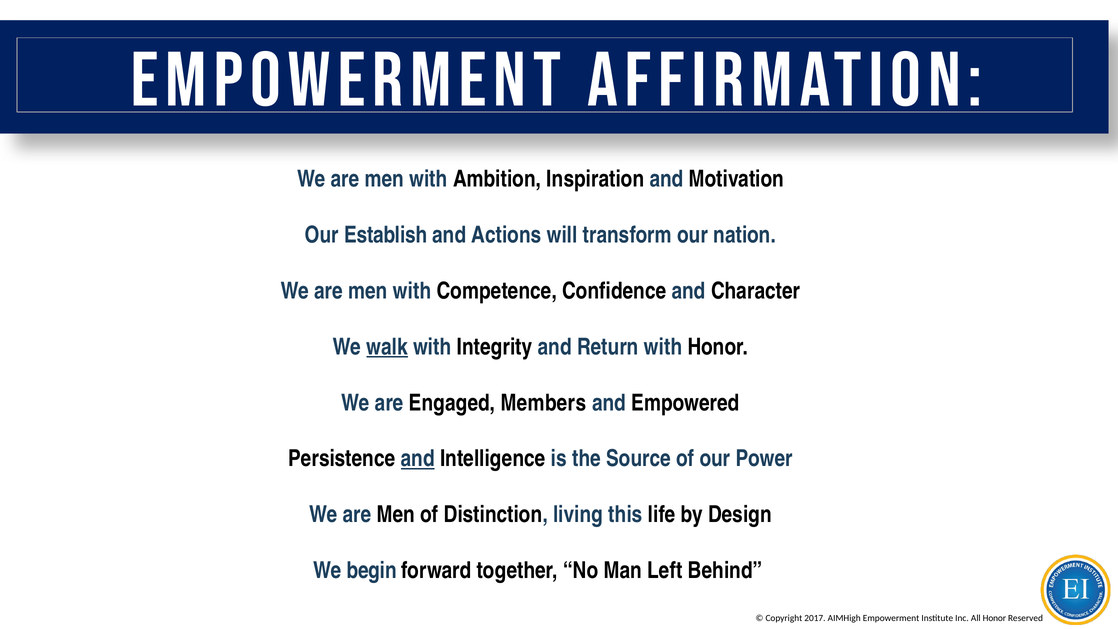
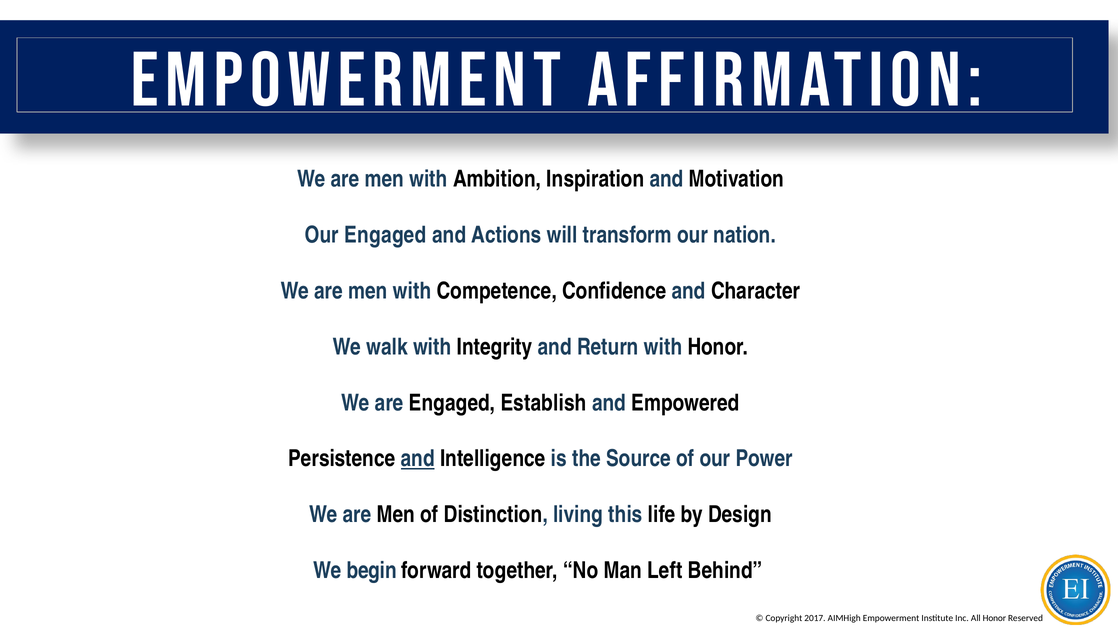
Our Establish: Establish -> Engaged (385, 235)
walk underline: present -> none (387, 347)
Members: Members -> Establish (544, 403)
